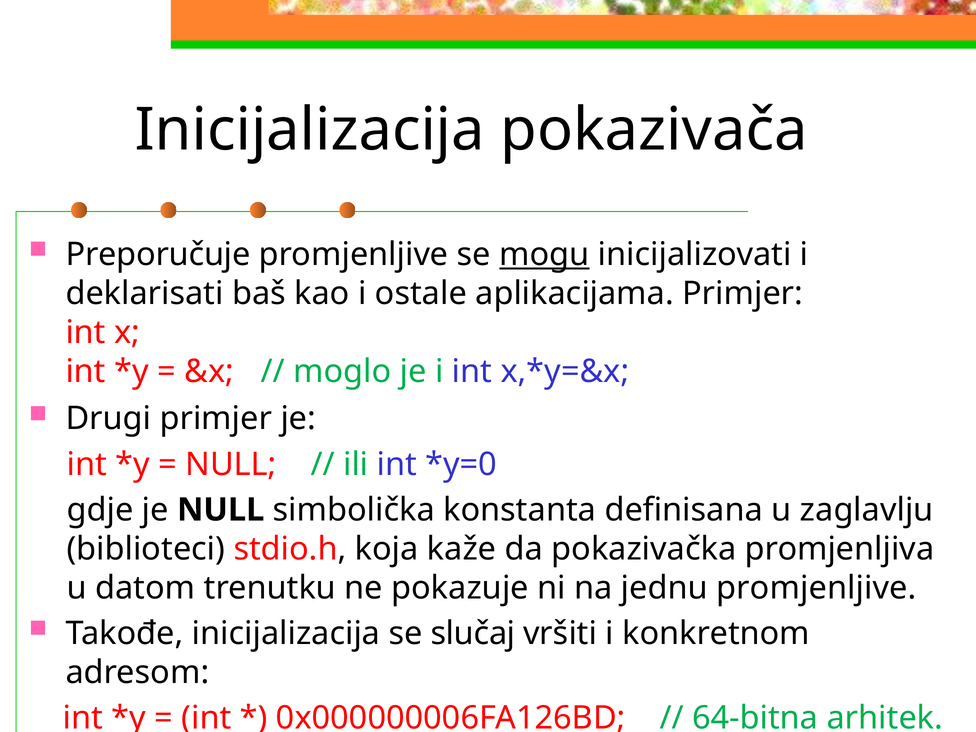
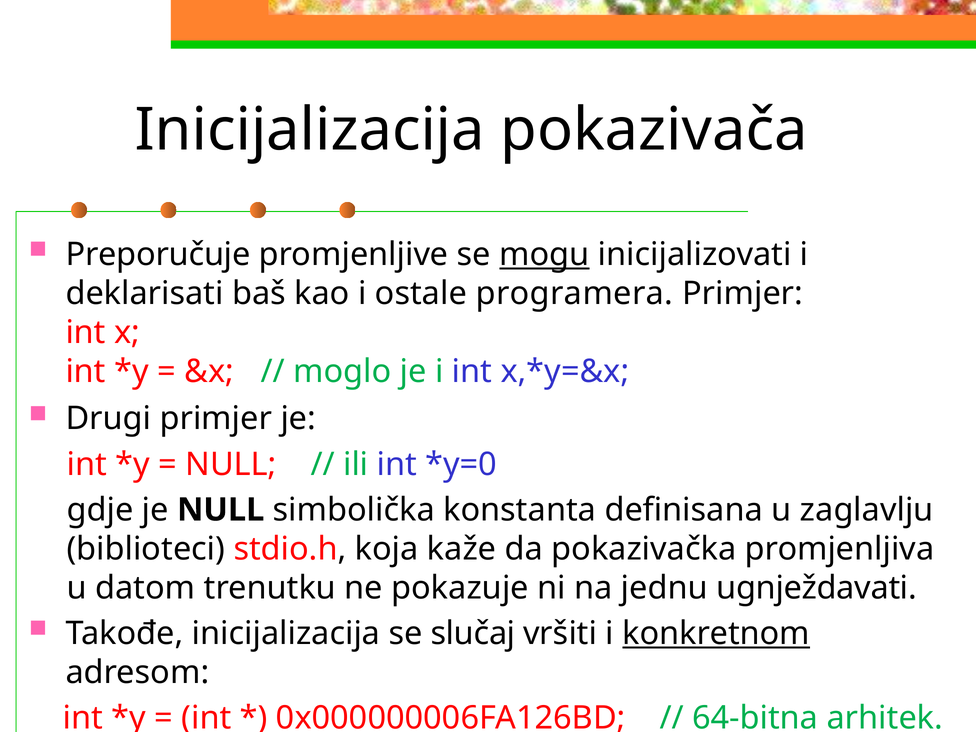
aplikacijama: aplikacijama -> programera (574, 293)
jednu promjenljive: promjenljive -> ugnježdavati (817, 588)
konkretnom underline: none -> present (716, 633)
